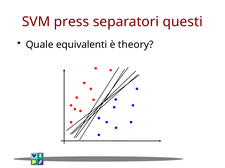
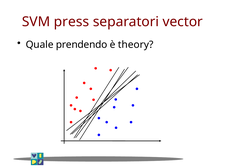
questi: questi -> vector (183, 22)
equivalenti: equivalenti -> prendendo (82, 45)
